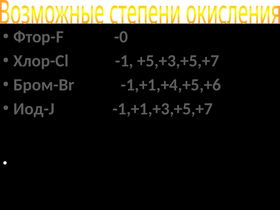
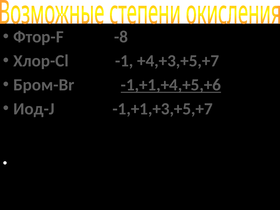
-0: -0 -> -8 (121, 37)
+5,+3,+5,+7: +5,+3,+5,+7 -> +4,+3,+5,+7 (178, 61)
-1,+1,+4,+5,+6 underline: none -> present (171, 85)
